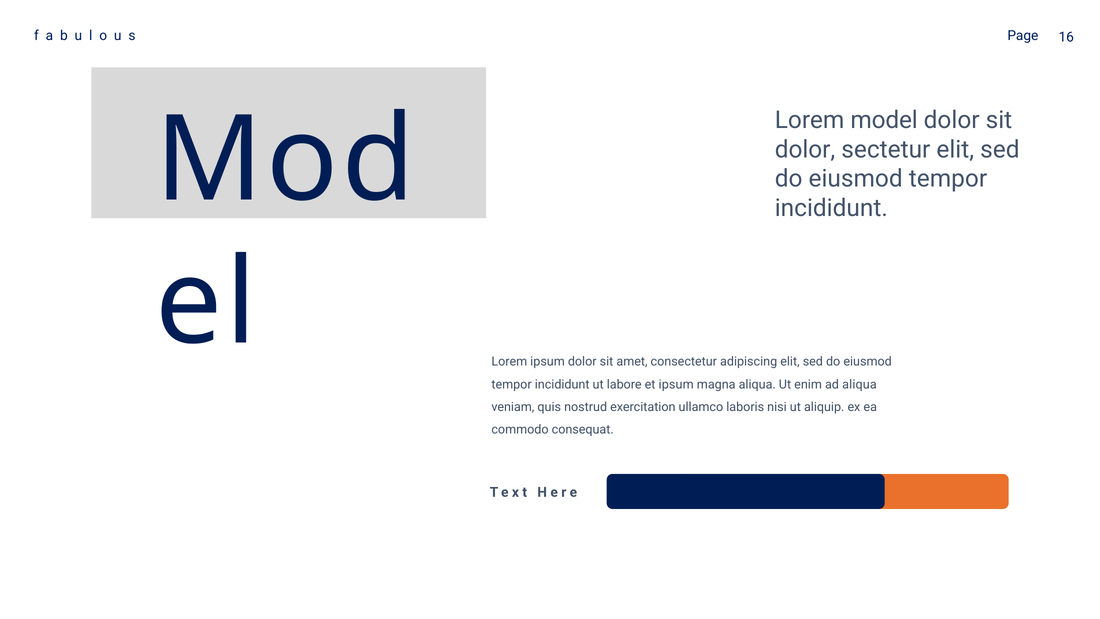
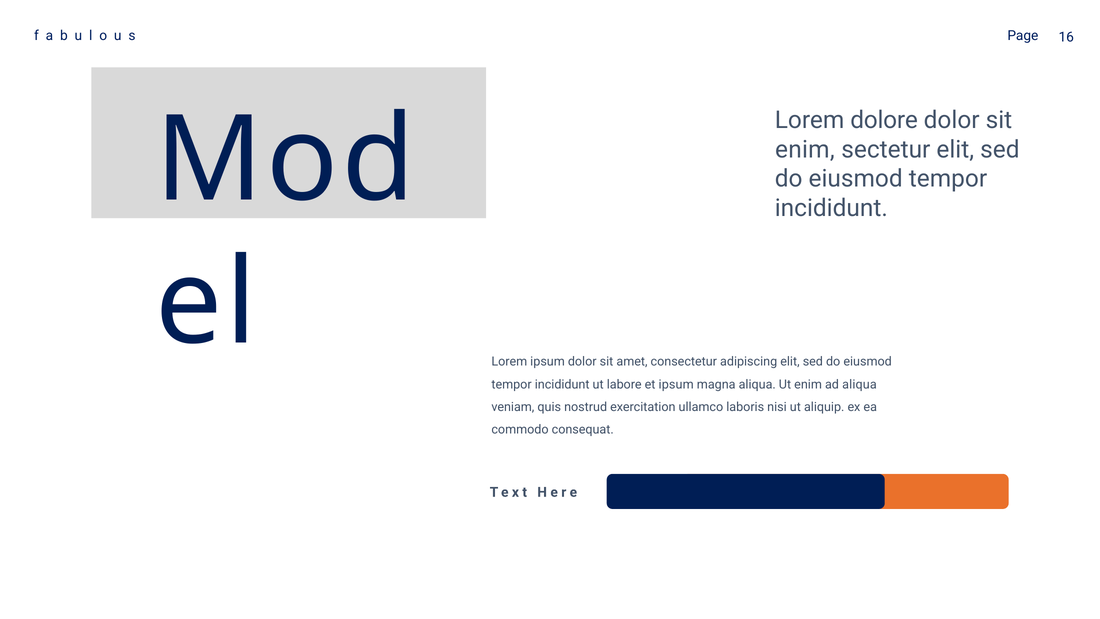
model: model -> dolore (884, 120)
dolor: dolor -> enim (805, 149)
